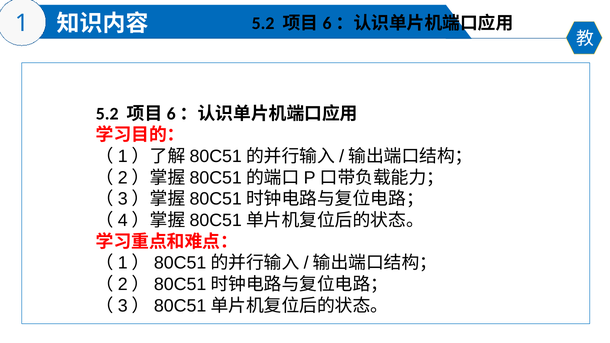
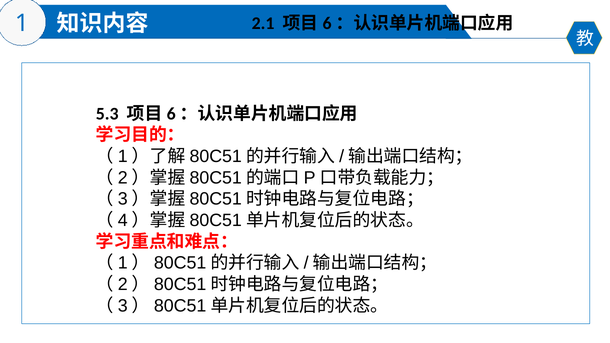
5.2: 5.2 -> 2.1 (263, 24)
5.2: 5.2 -> 5.3 (107, 114)
